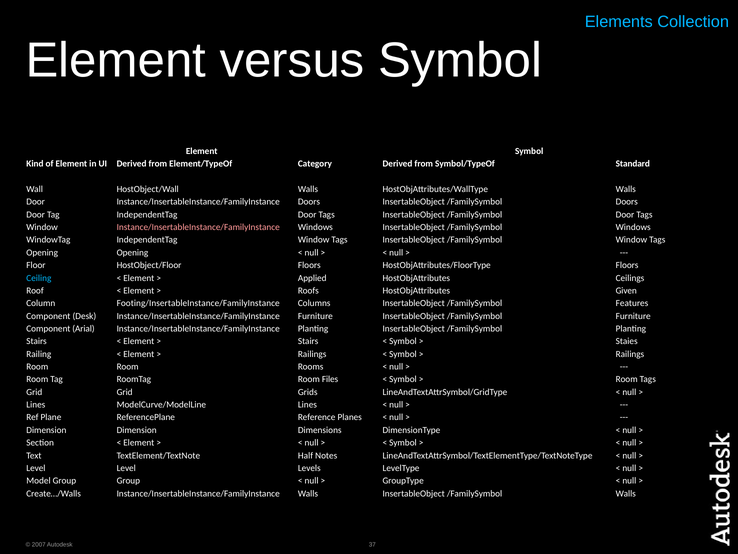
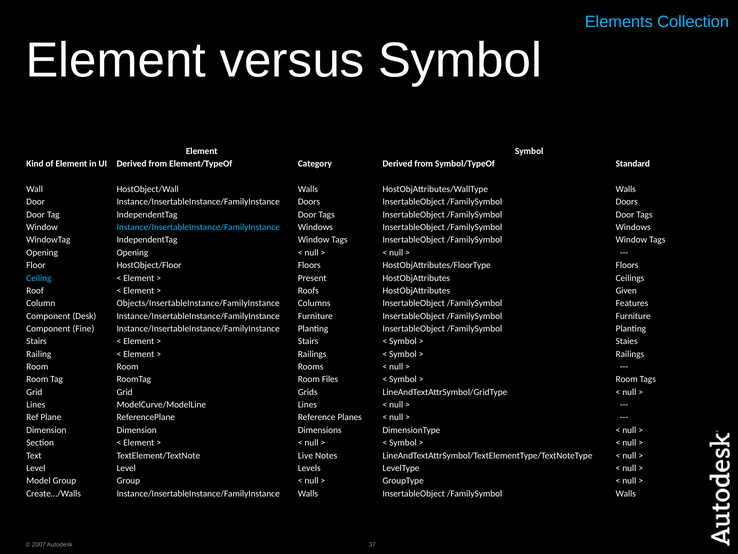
Instance/InsertableInstance/FamilyInstance colour: pink -> light blue (198, 227)
Applied: Applied -> Present (312, 278)
Footing/InsertableInstance/FamilyInstance: Footing/InsertableInstance/FamilyInstance -> Objects/InsertableInstance/FamilyInstance (198, 303)
Arial: Arial -> Fine (83, 328)
Half: Half -> Live (305, 455)
